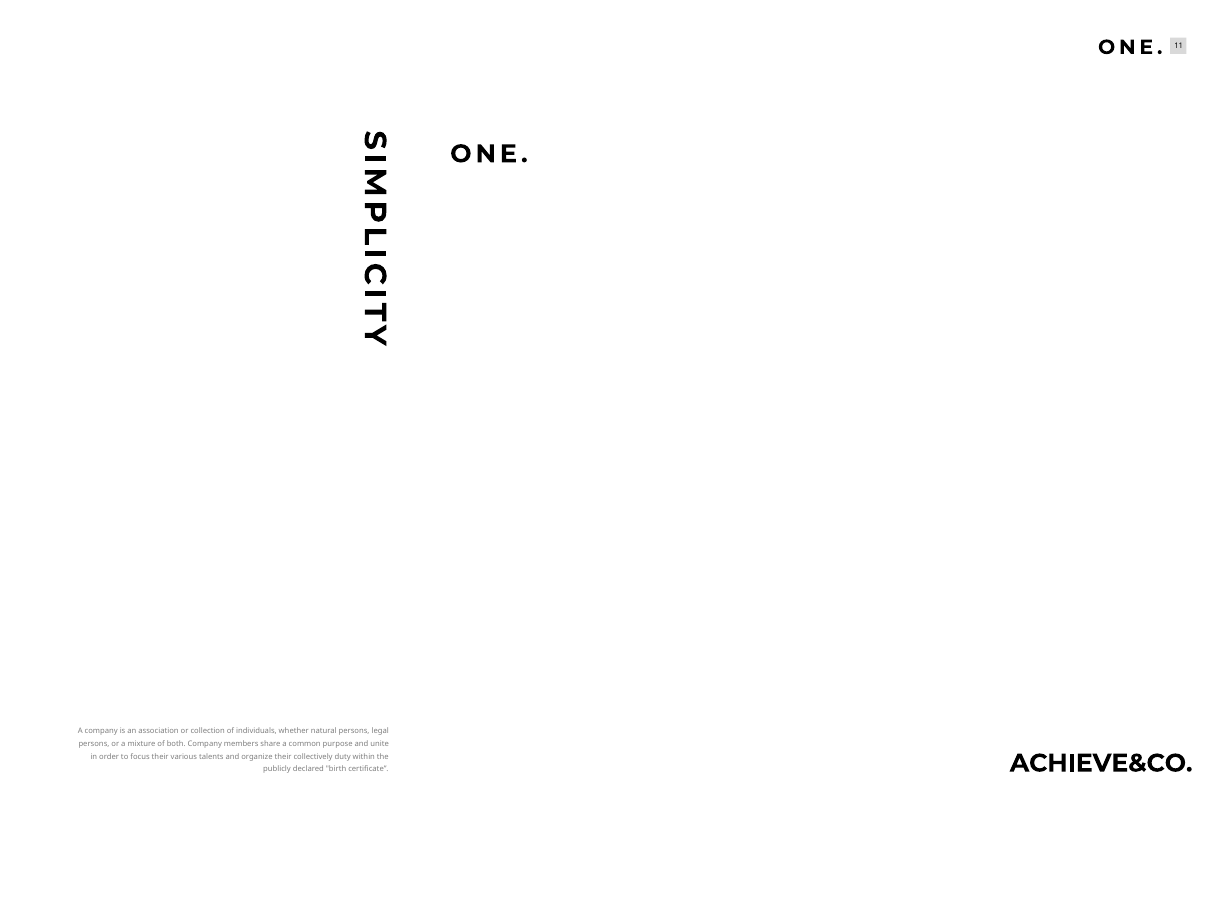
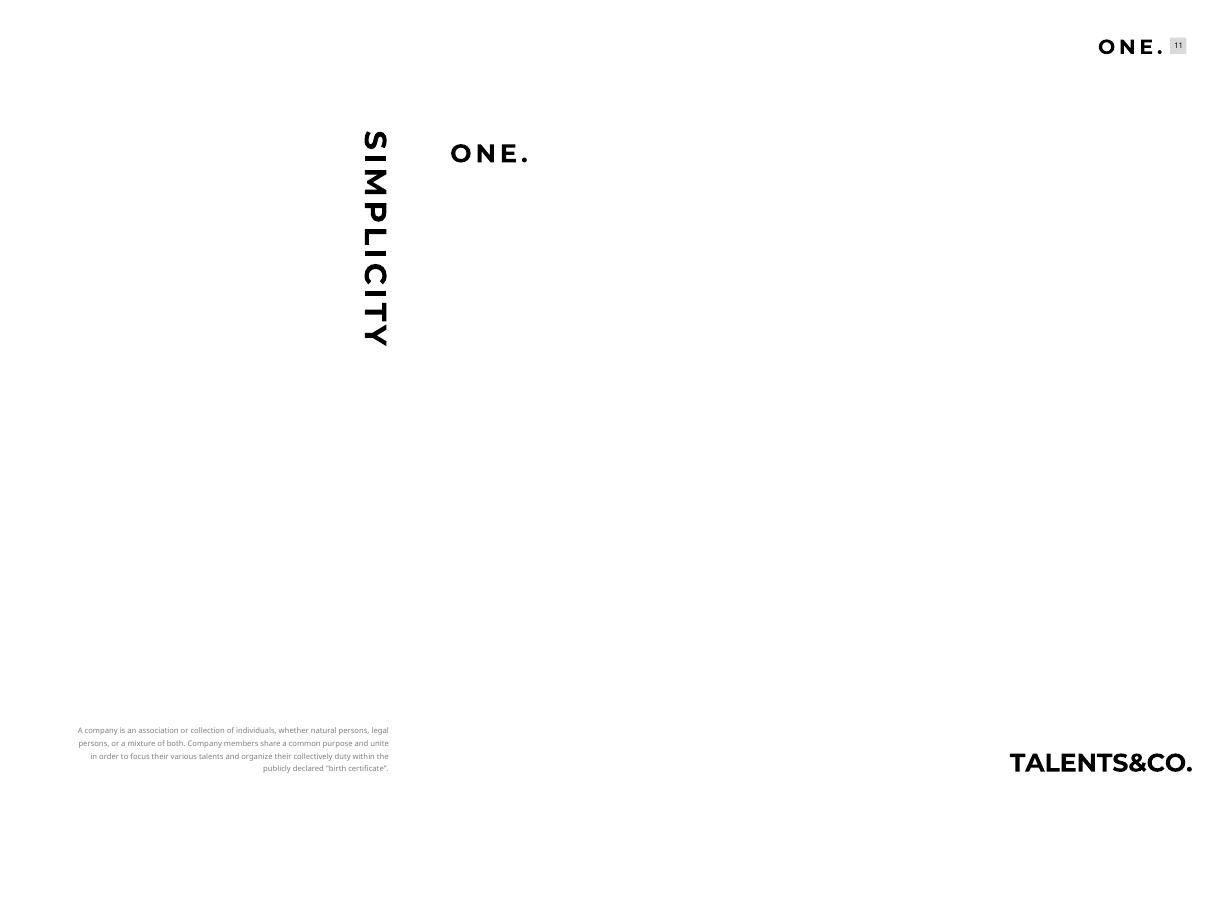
ACHIEVE&CO: ACHIEVE&CO -> TALENTS&CO (1101, 763)
